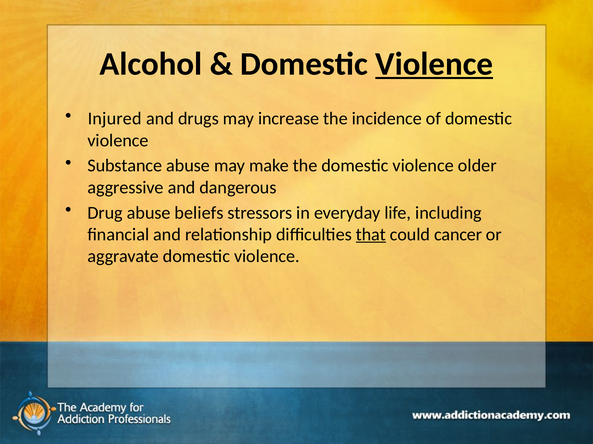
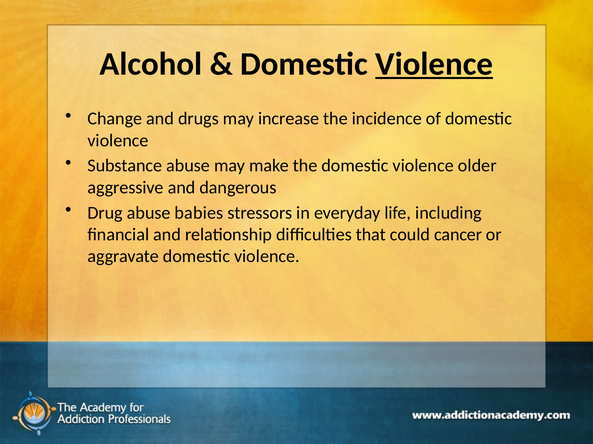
Injured: Injured -> Change (115, 119)
beliefs: beliefs -> babies (199, 213)
that underline: present -> none (371, 235)
